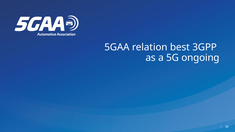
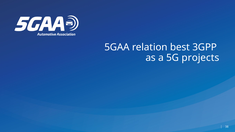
ongoing: ongoing -> projects (200, 58)
